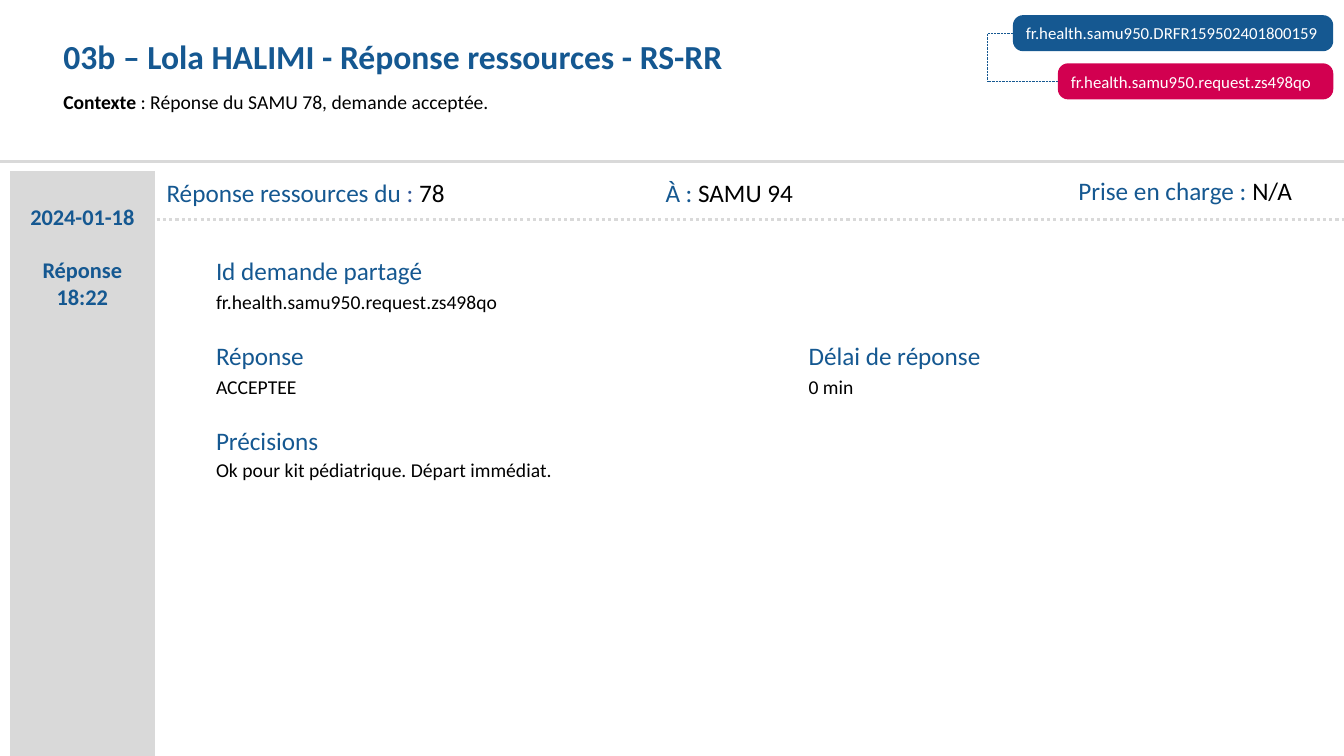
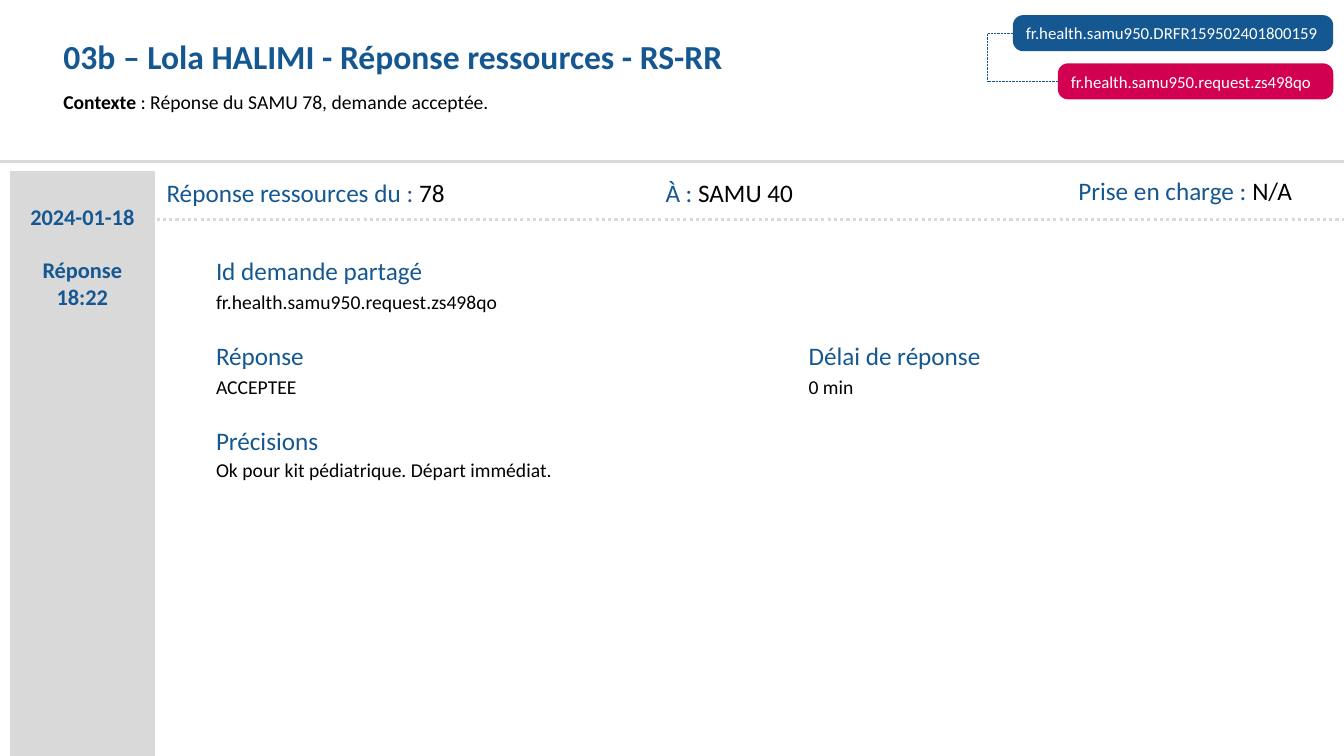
94: 94 -> 40 (780, 194)
